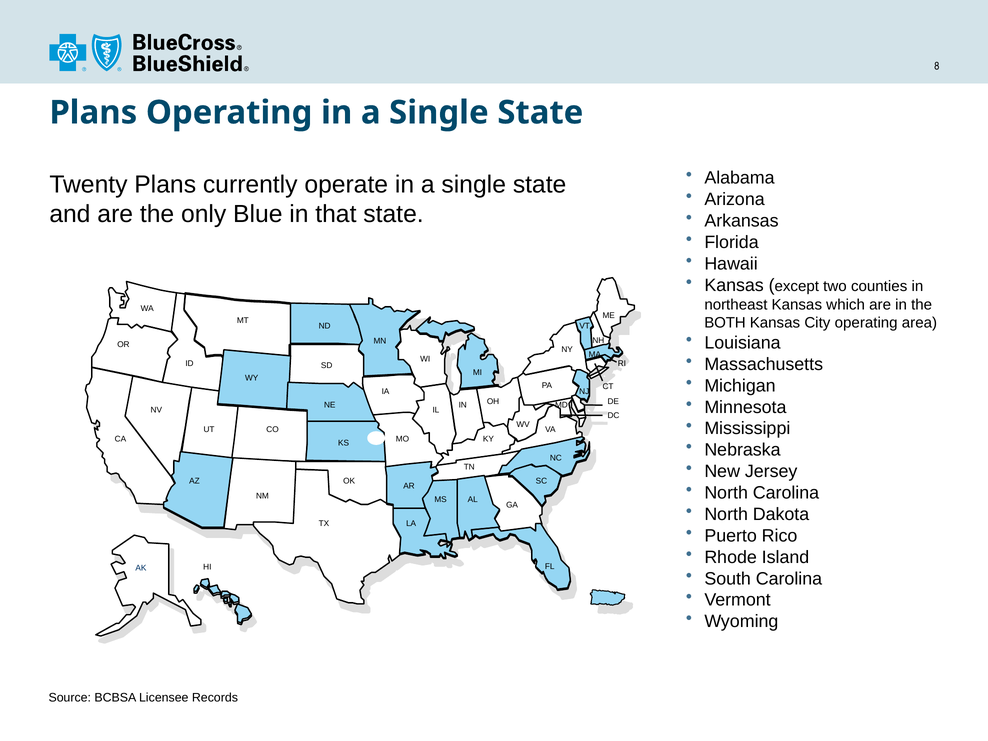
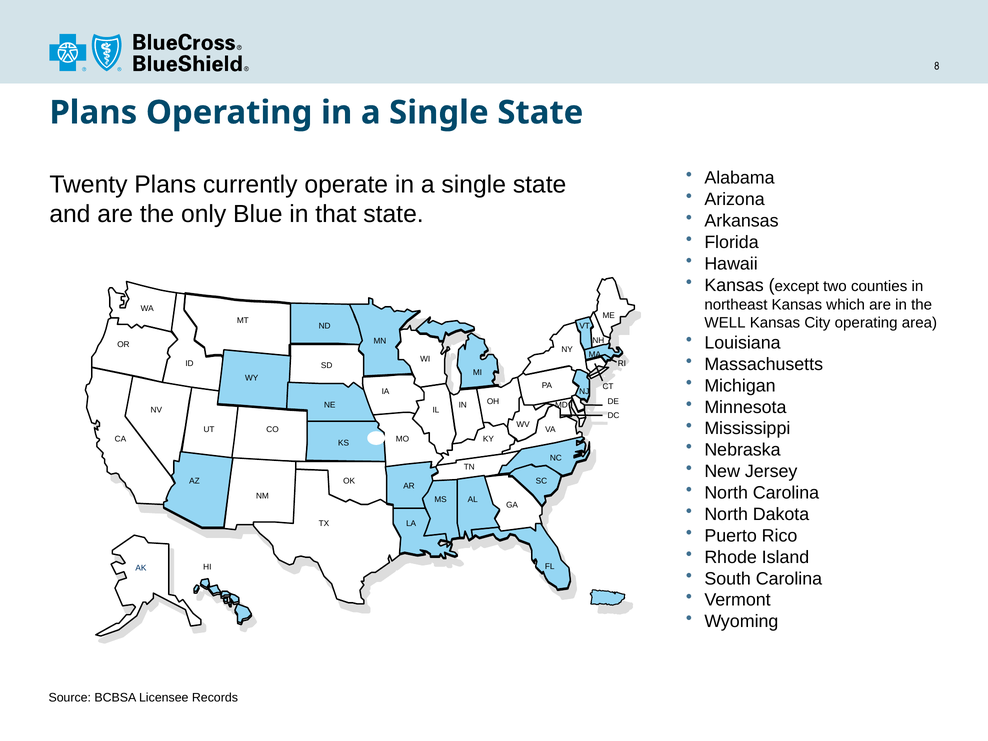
BOTH: BOTH -> WELL (725, 323)
